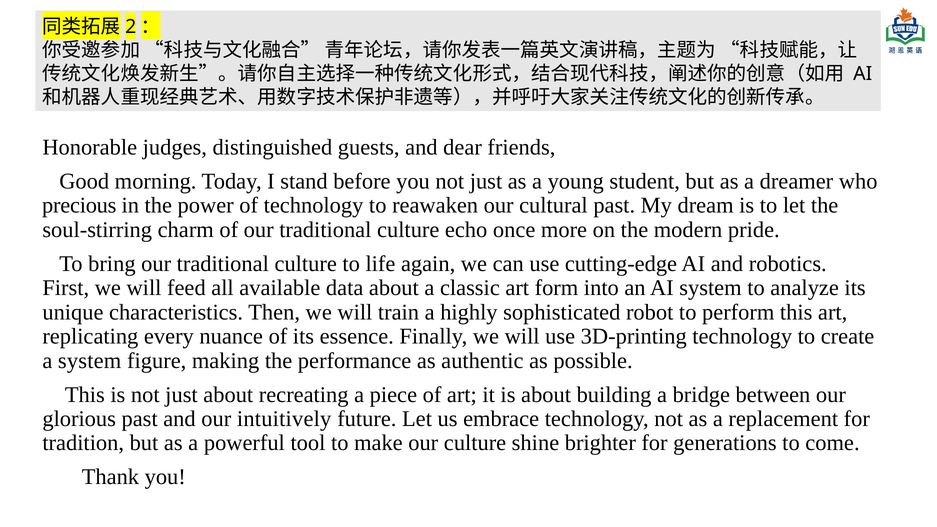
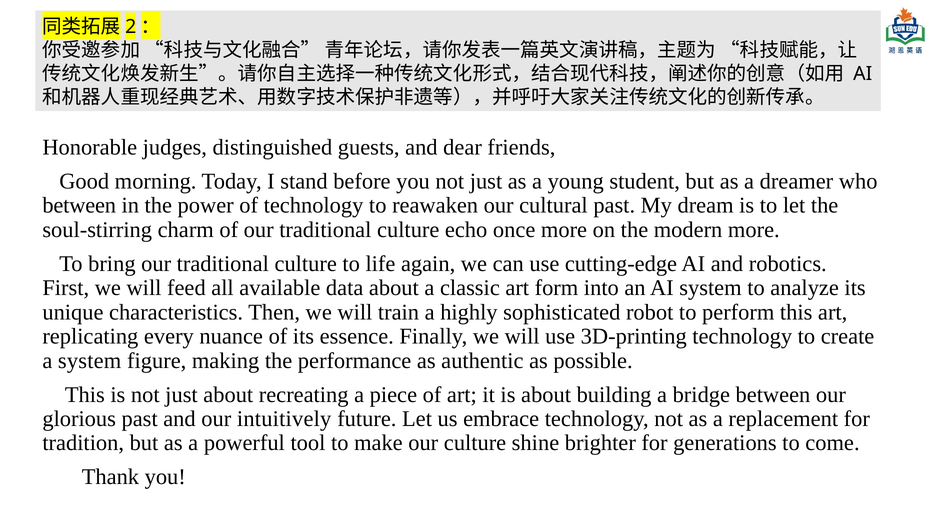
precious: precious -> between (79, 205)
modern pride: pride -> more (754, 230)
